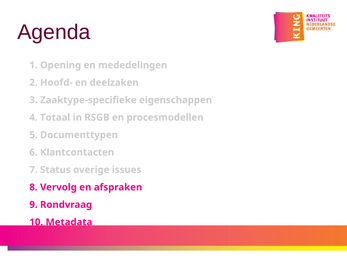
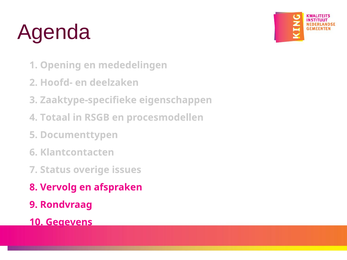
Metadata: Metadata -> Gegevens (69, 222)
